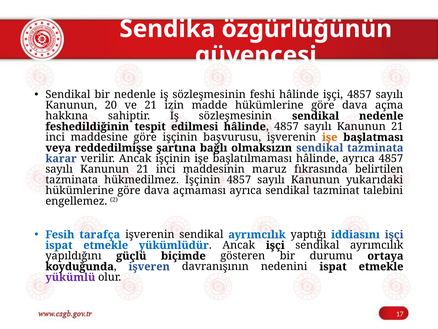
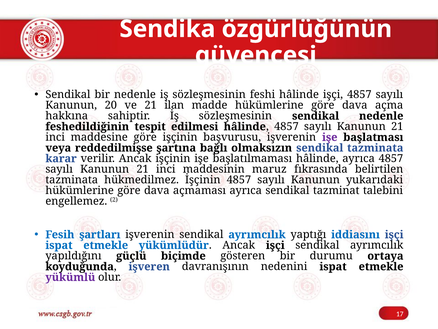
izin: izin -> ilan (174, 105)
işe colour: orange -> purple (330, 137)
tarafça: tarafça -> şartları (100, 234)
